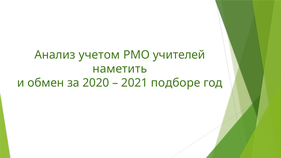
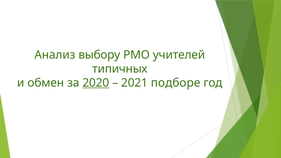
учетом: учетом -> выбору (99, 55)
наметить: наметить -> типичных (120, 69)
2020 underline: none -> present (96, 83)
